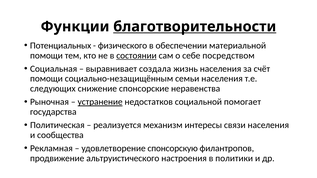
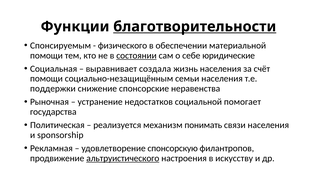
Потенциальных: Потенциальных -> Спонсируемым (61, 46)
посредством: посредством -> юридические (229, 56)
следующих: следующих -> поддержки (53, 89)
устранение underline: present -> none (100, 102)
интересы: интересы -> понимать (203, 125)
сообщества: сообщества -> sponsorship (60, 135)
альтруистического underline: none -> present (123, 159)
политики: политики -> искусству (234, 159)
